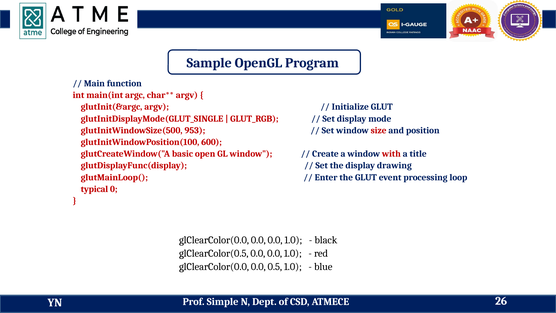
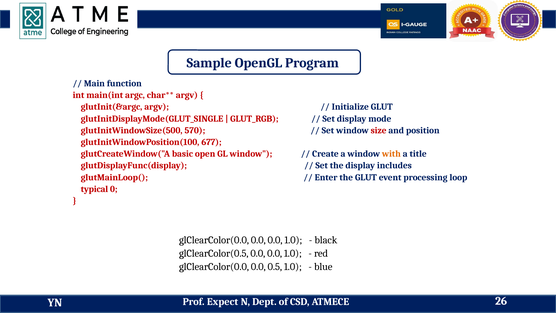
953: 953 -> 570 (195, 130)
600: 600 -> 677 (211, 142)
with colour: red -> orange (391, 154)
drawing: drawing -> includes (394, 165)
Simple: Simple -> Expect (223, 302)
